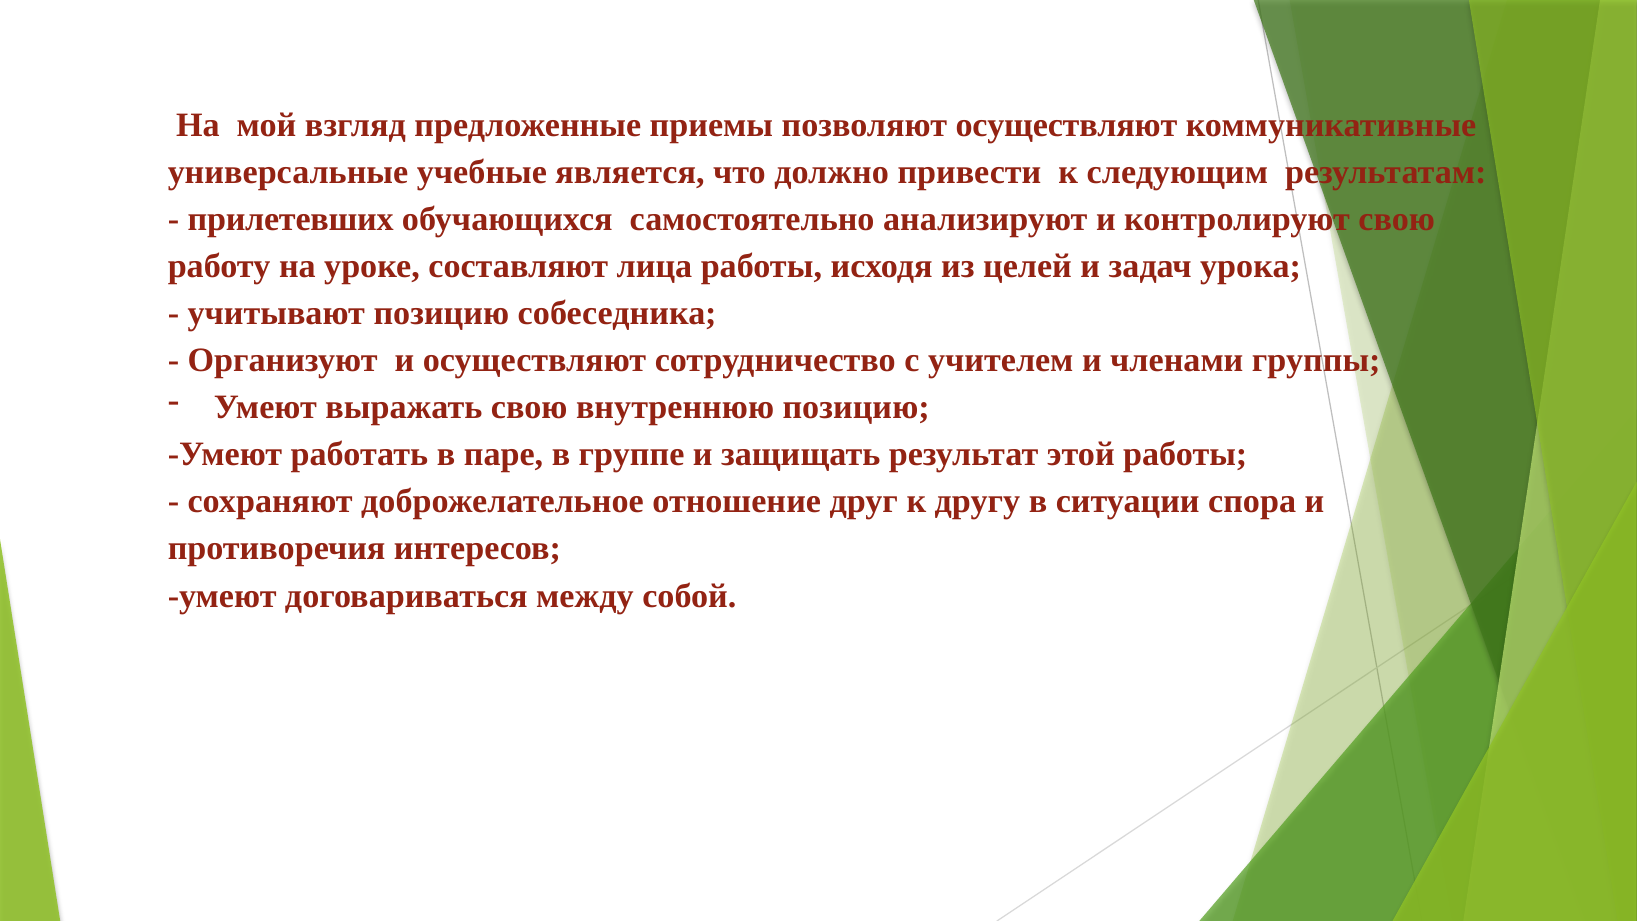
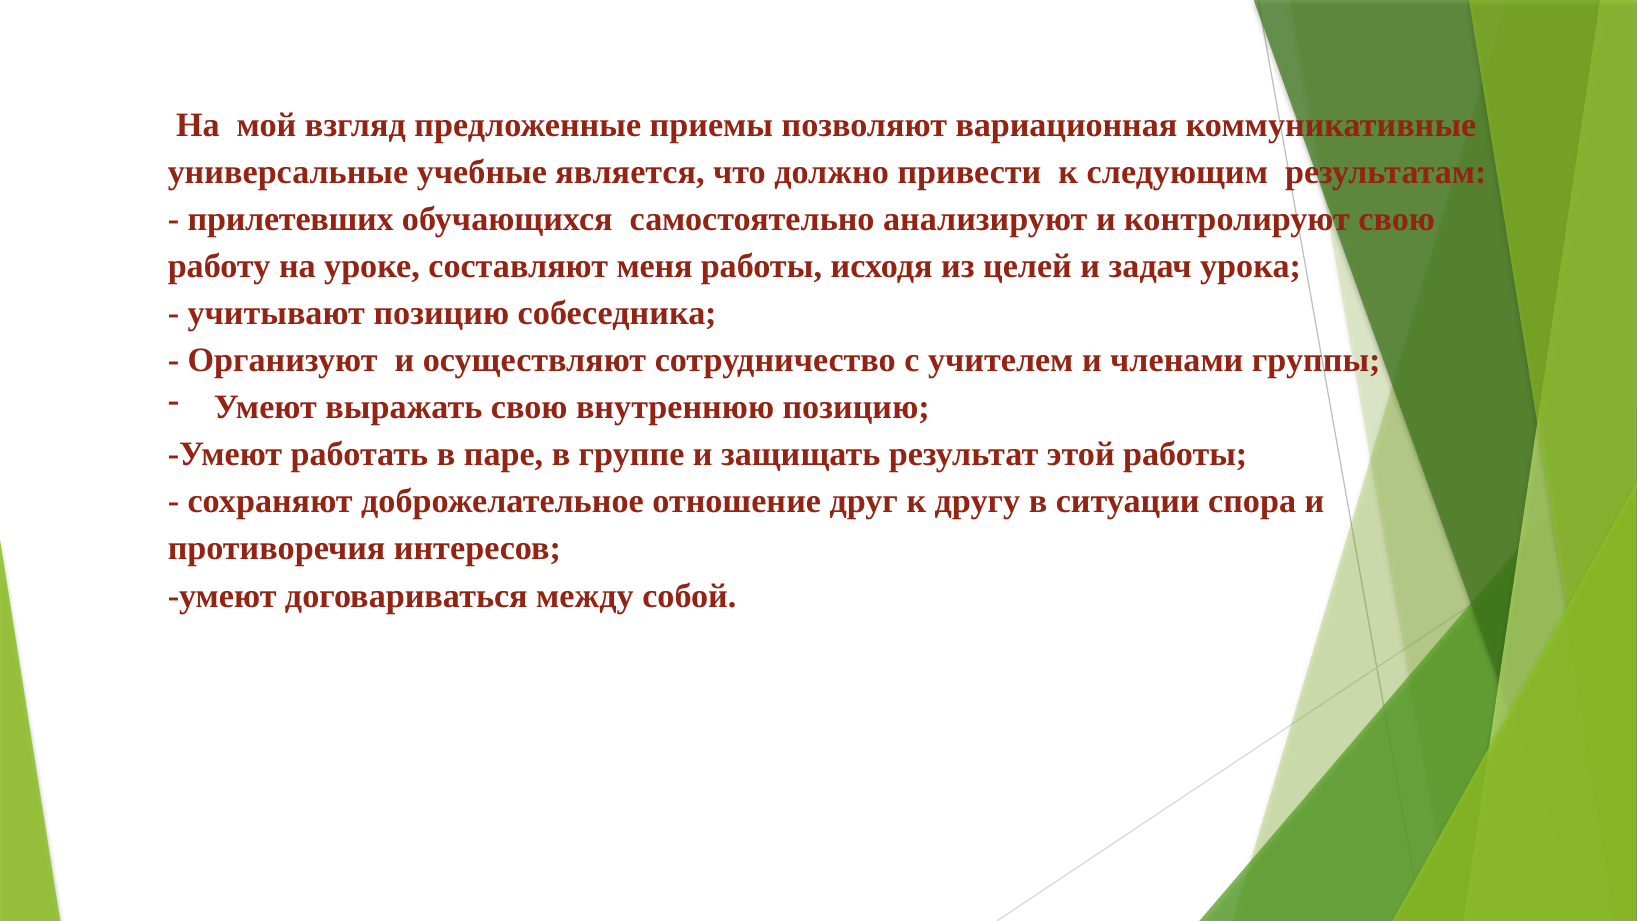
позволяют осуществляют: осуществляют -> вариационная (1066, 125)
лица: лица -> меня (655, 266)
